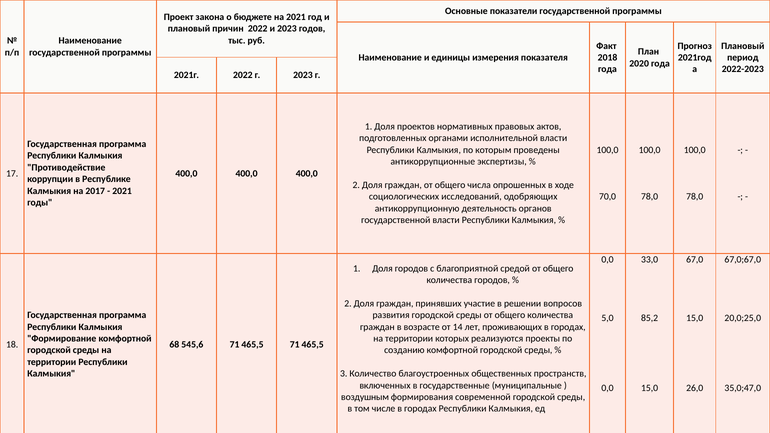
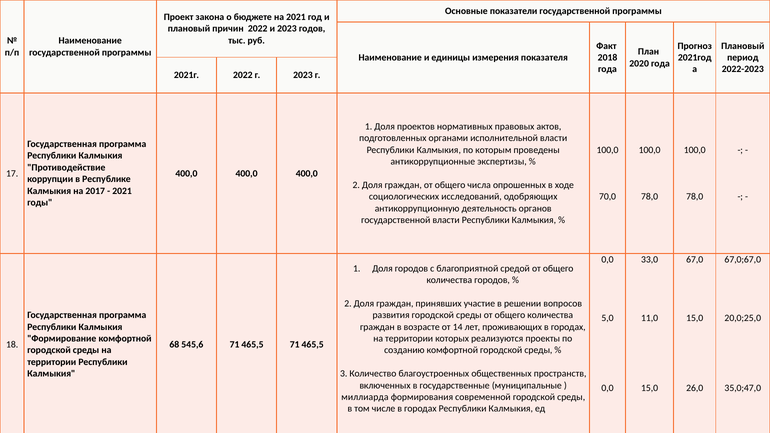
85,2: 85,2 -> 11,0 (650, 318)
воздушным: воздушным -> миллиарда (365, 397)
